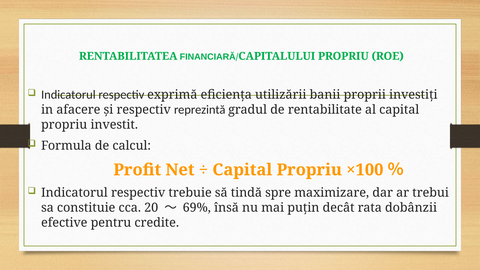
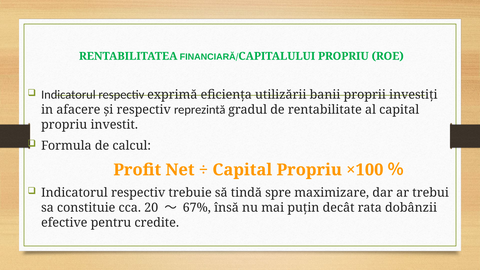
69%: 69% -> 67% (197, 208)
